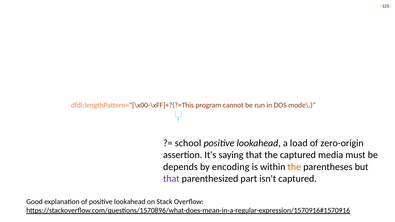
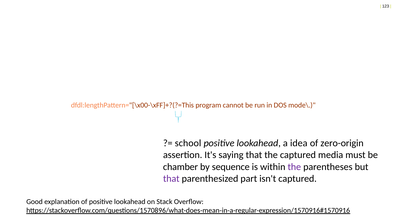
load: load -> idea (299, 143)
depends: depends -> chamber (181, 167)
encoding: encoding -> sequence (231, 167)
the colour: orange -> purple (294, 167)
